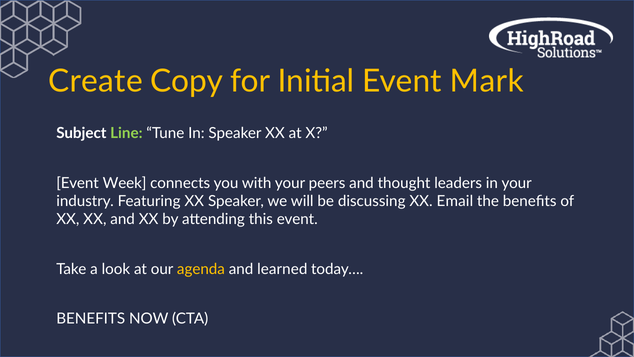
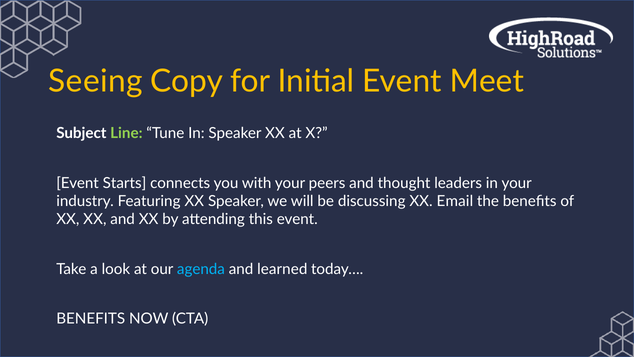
Create: Create -> Seeing (95, 81)
Mark: Mark -> Meet (487, 81)
Week: Week -> Starts (124, 183)
agenda colour: yellow -> light blue (201, 269)
